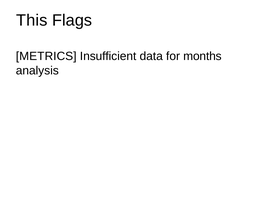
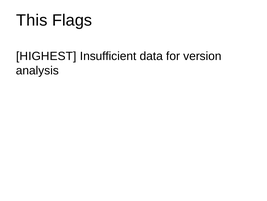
METRICS: METRICS -> HIGHEST (46, 56)
months: months -> version (202, 56)
